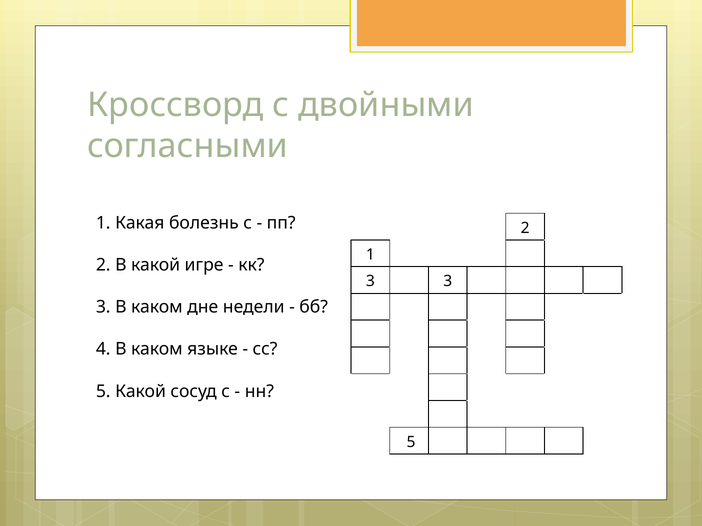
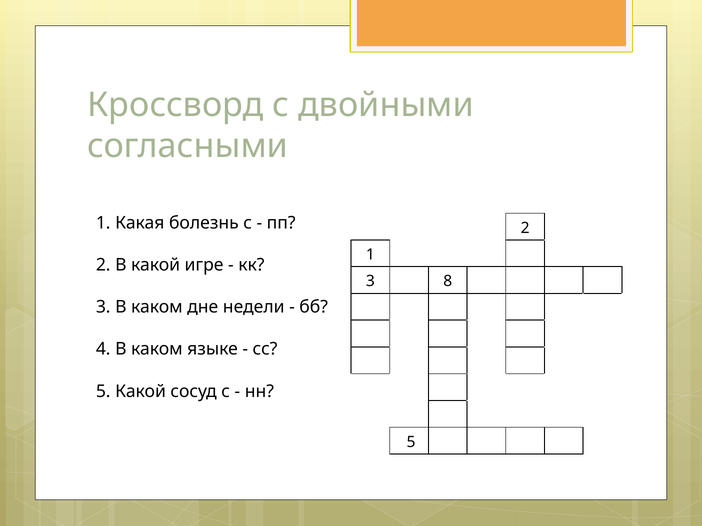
3 3: 3 -> 8 (448, 281)
